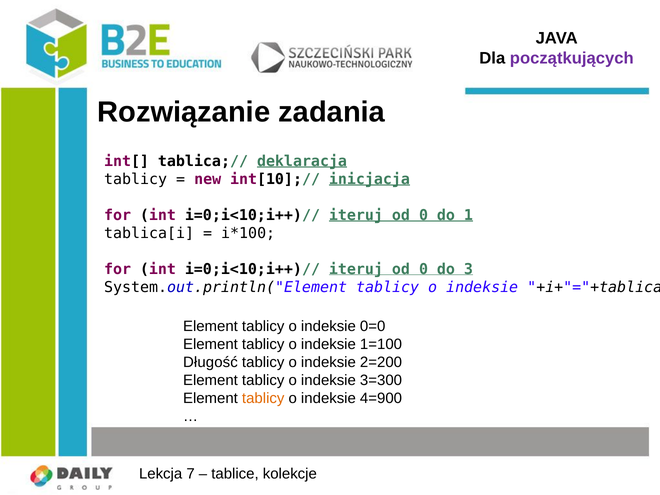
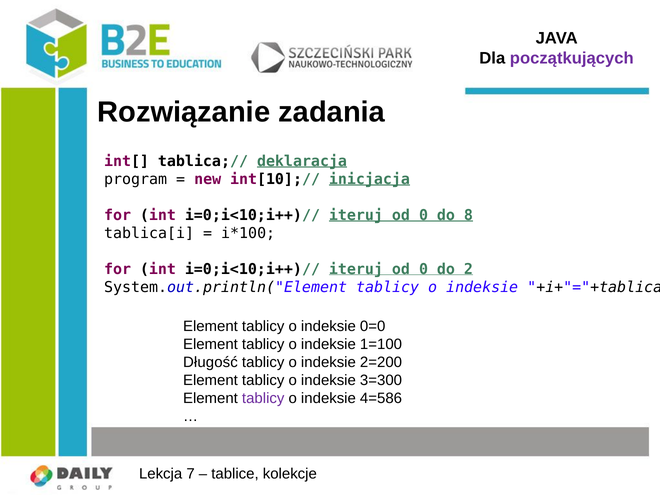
tablicy: tablicy -> program (136, 179)
1: 1 -> 8 (468, 215)
3: 3 -> 2 (468, 269)
tablicy colour: orange -> purple (263, 398)
4=900: 4=900 -> 4=586 (381, 398)
